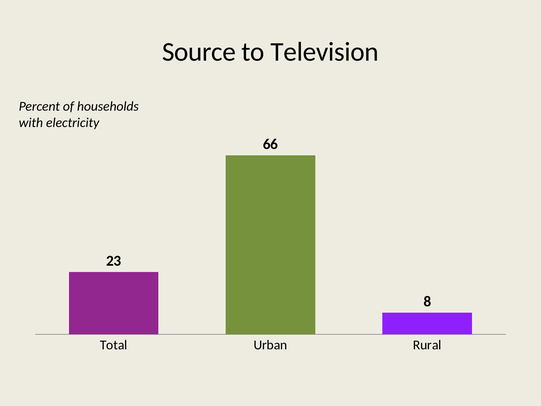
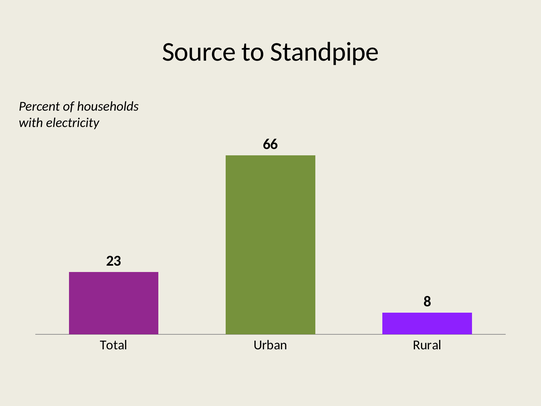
Television: Television -> Standpipe (325, 52)
